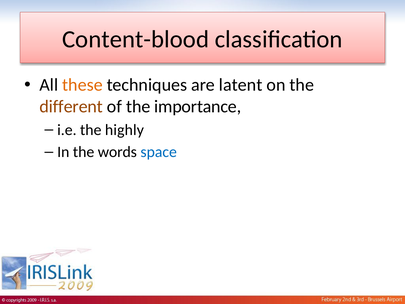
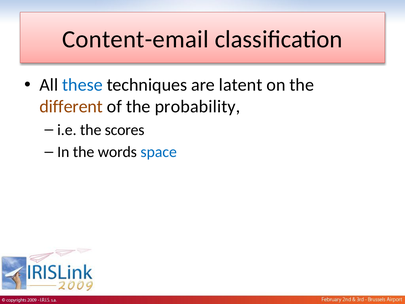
Content-blood: Content-blood -> Content-email (135, 39)
these colour: orange -> blue (82, 85)
importance: importance -> probability (198, 107)
highly: highly -> scores (125, 130)
